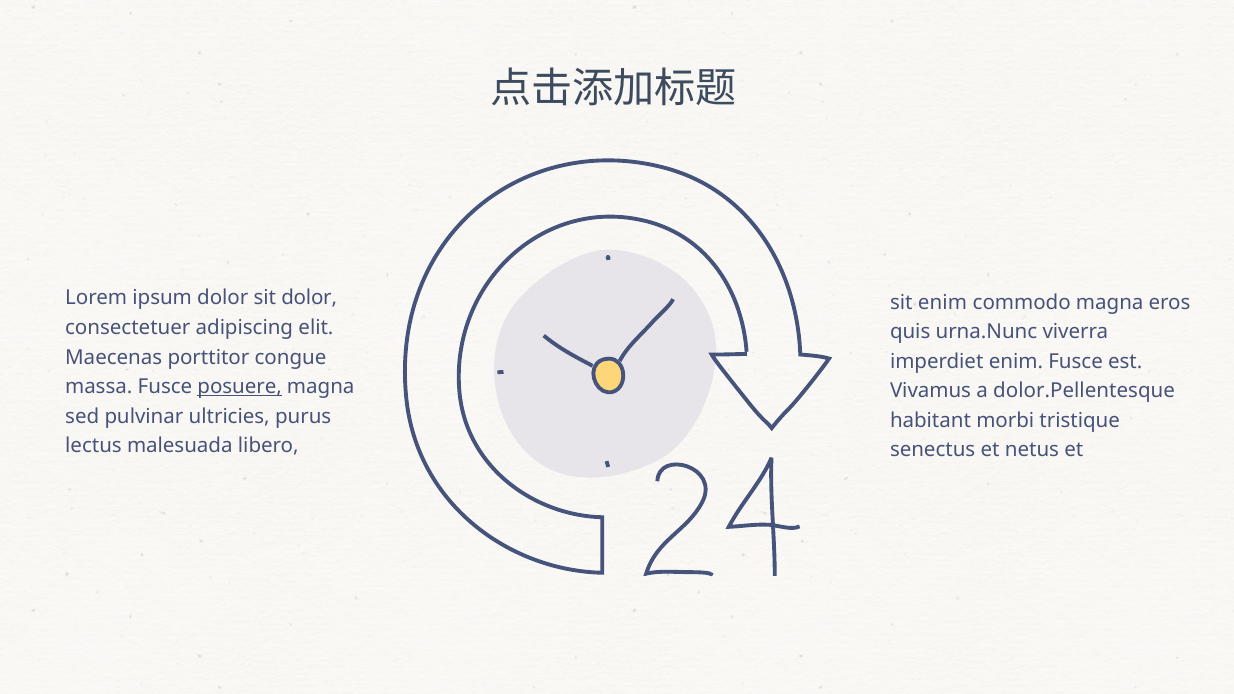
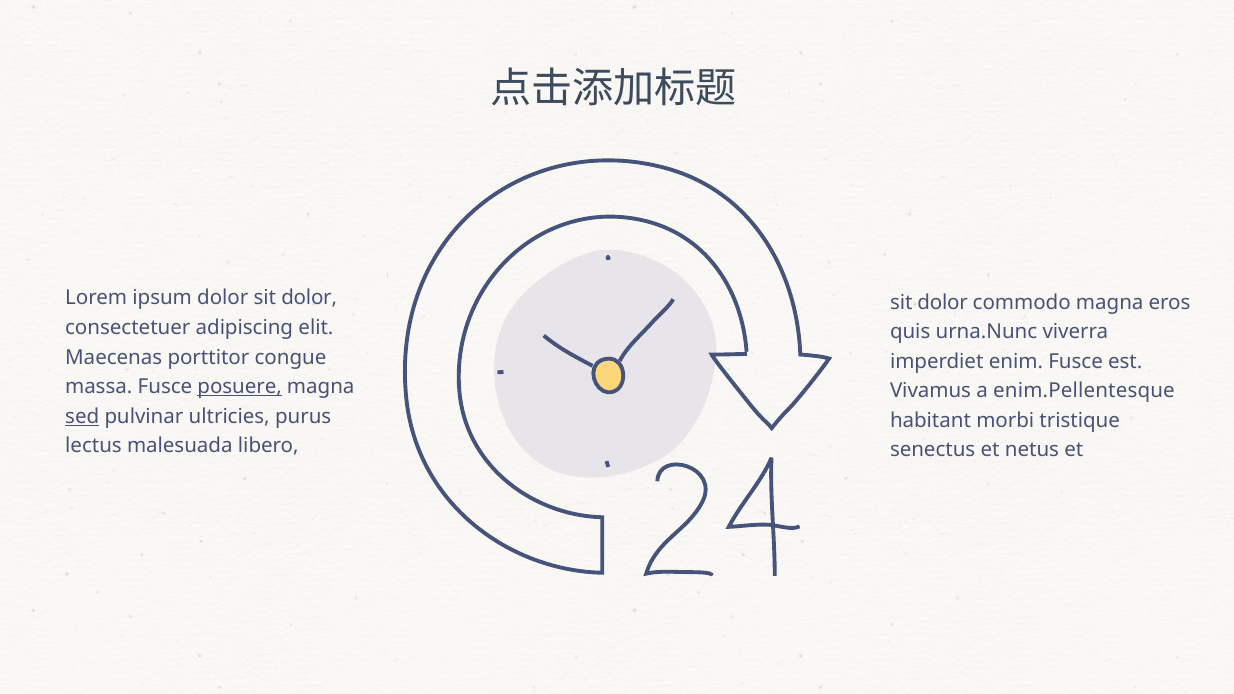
enim: enim -> dolor (943, 302)
dolor.Pellentesque: dolor.Pellentesque -> enim.Pellentesque (1084, 391)
sed underline: none -> present (82, 417)
